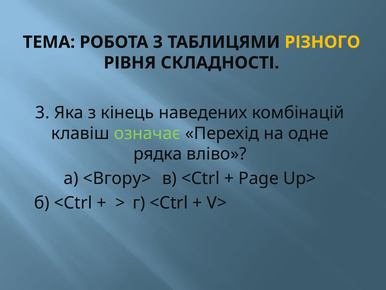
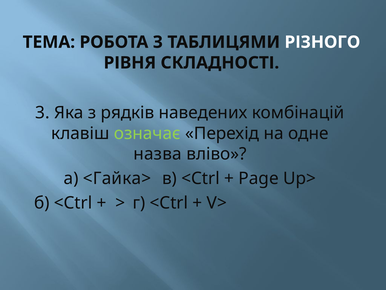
РІЗНОГО colour: yellow -> white (322, 42)
кінець: кінець -> рядків (127, 113)
рядка: рядка -> назва (158, 154)
<Вгору>: <Вгору> -> <Гайка> (117, 178)
